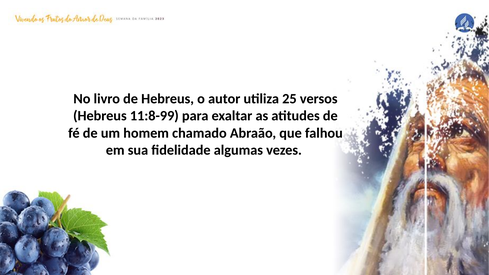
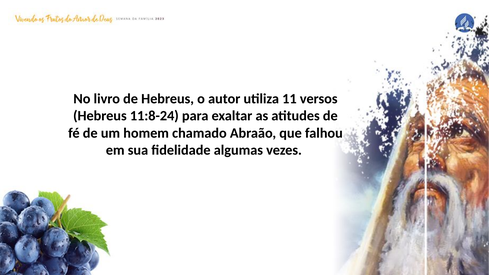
25: 25 -> 11 (289, 99)
11:8-99: 11:8-99 -> 11:8-24 (154, 116)
